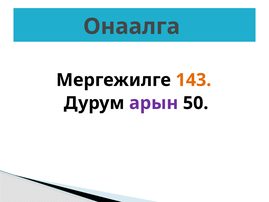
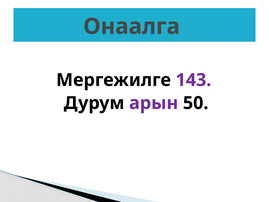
143 colour: orange -> purple (193, 80)
